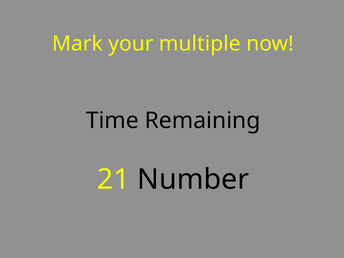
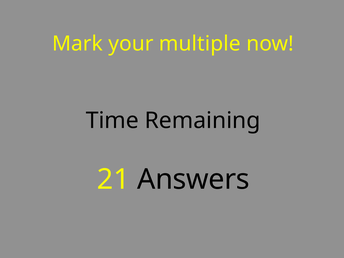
Number: Number -> Answers (193, 179)
